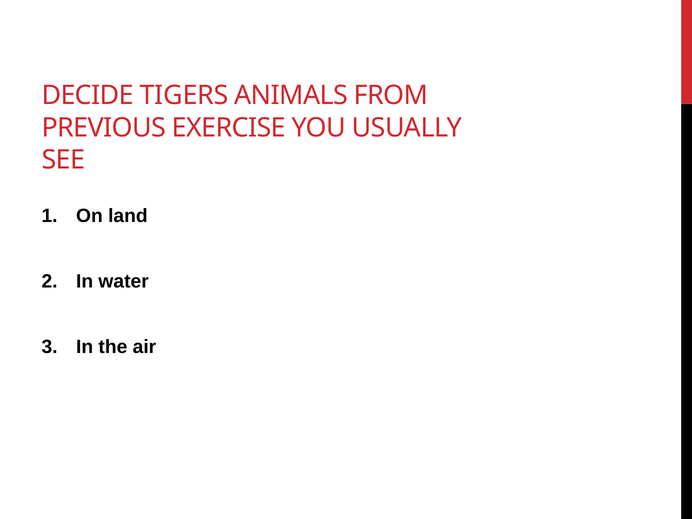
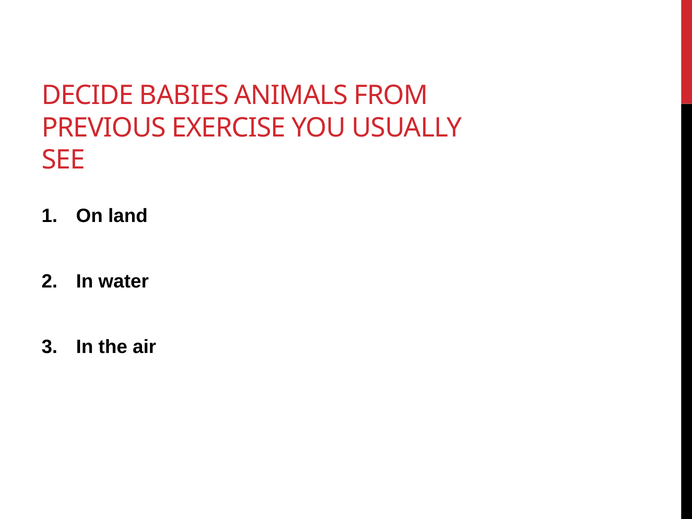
TIGERS: TIGERS -> BABIES (184, 96)
